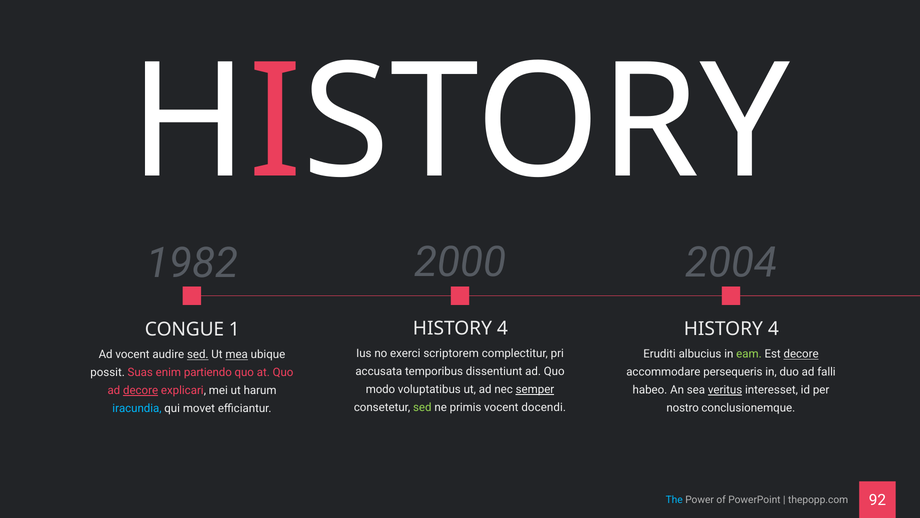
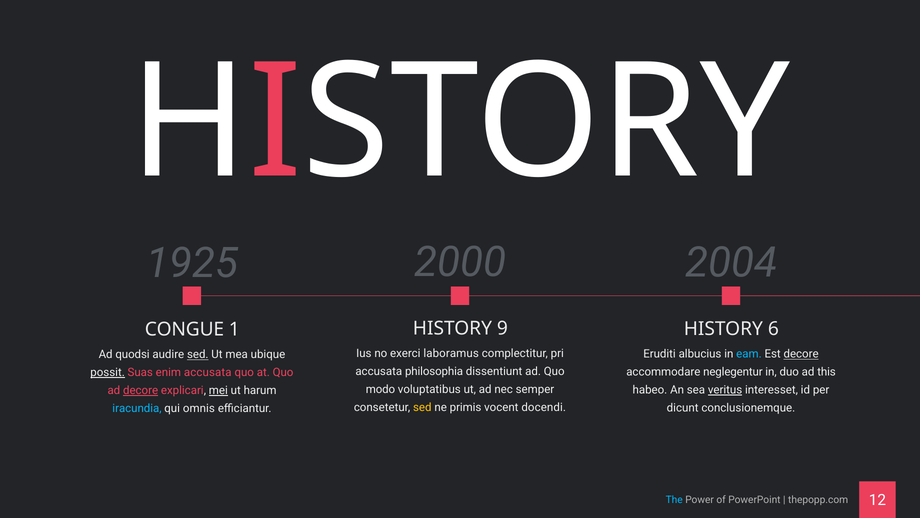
1982: 1982 -> 1925 (192, 263)
4: 4 -> 9 (502, 328)
4: 4 -> 6 (773, 328)
scriptorem: scriptorem -> laboramus (451, 353)
eam colour: light green -> light blue (749, 354)
Ad vocent: vocent -> quodsi (133, 354)
mea underline: present -> none (237, 354)
temporibus: temporibus -> philosophia (434, 371)
persequeris: persequeris -> neglegentur (733, 372)
falli: falli -> this (827, 372)
possit underline: none -> present (108, 372)
enim partiendo: partiendo -> accusata (208, 372)
semper underline: present -> none (535, 389)
mei underline: none -> present (218, 390)
sed colour: light green -> yellow (422, 407)
nostro: nostro -> dicunt (683, 408)
movet: movet -> omnis (199, 408)
92: 92 -> 12 (877, 499)
